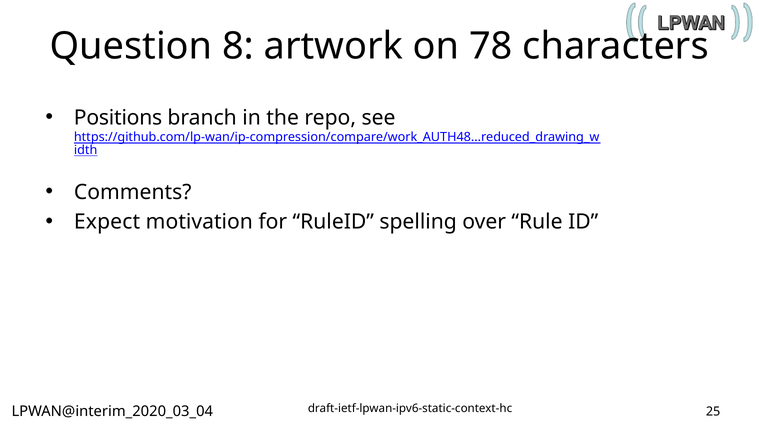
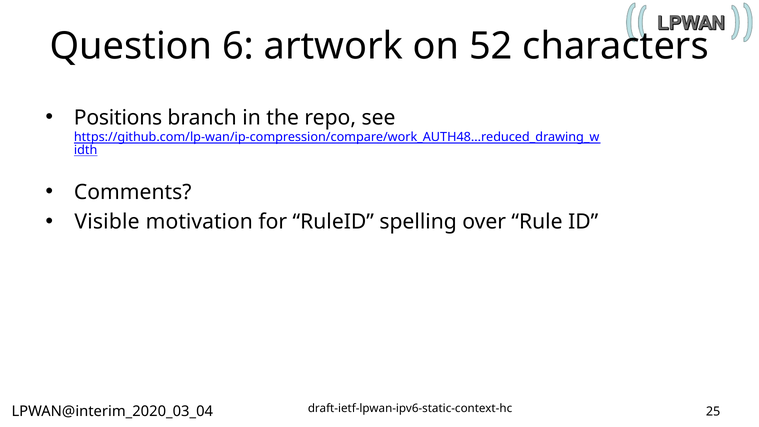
8: 8 -> 6 (238, 46)
78: 78 -> 52 (491, 46)
Expect: Expect -> Visible (107, 222)
